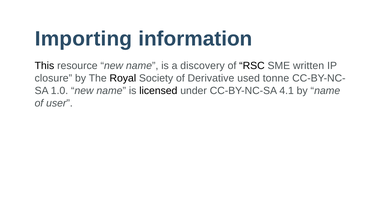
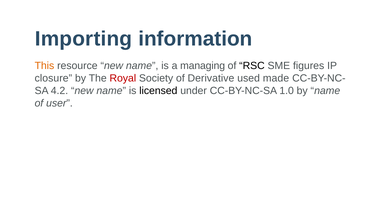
This colour: black -> orange (44, 66)
discovery: discovery -> managing (203, 66)
written: written -> figures (309, 66)
Royal colour: black -> red (123, 78)
tonne: tonne -> made (276, 78)
1.0: 1.0 -> 4.2 (59, 91)
4.1: 4.1 -> 1.0 (287, 91)
